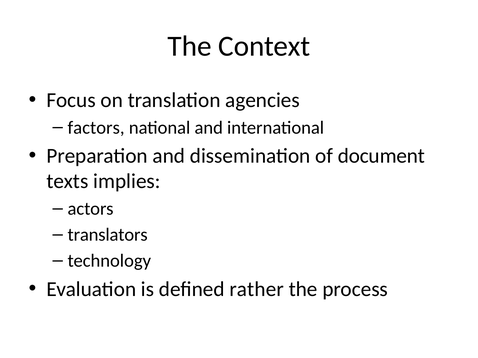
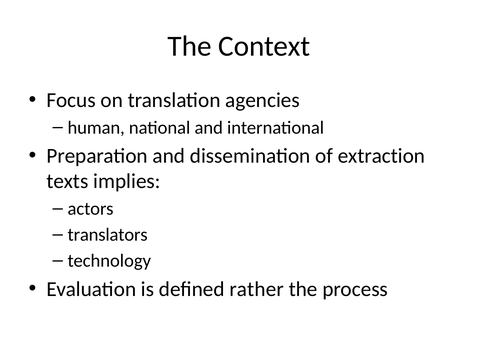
factors: factors -> human (96, 128)
document: document -> extraction (381, 156)
